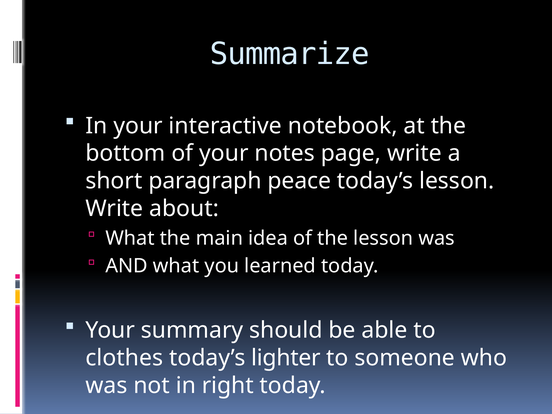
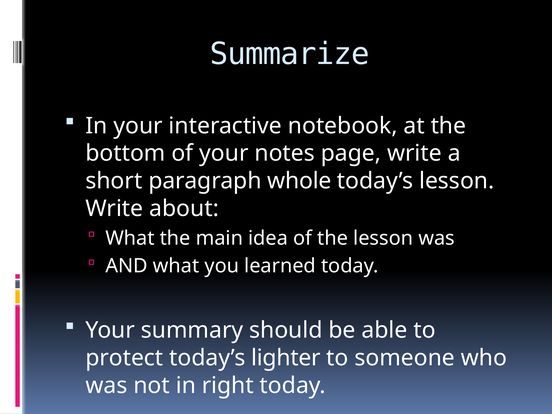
peace: peace -> whole (299, 181)
clothes: clothes -> protect (124, 358)
